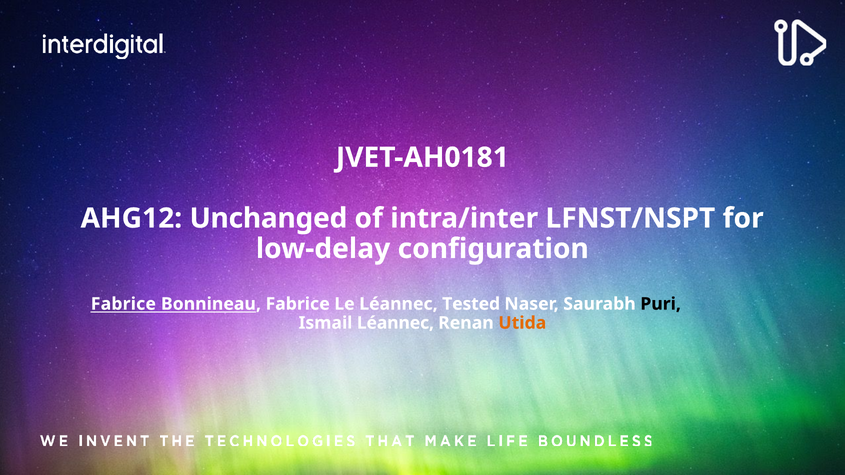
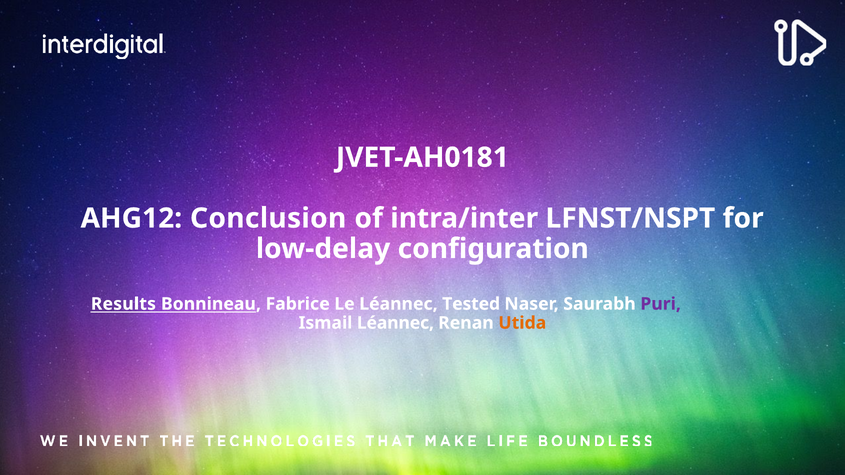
Unchanged: Unchanged -> Conclusion (268, 218)
Fabrice: Fabrice -> Results (123, 304)
Puri colour: black -> purple (661, 304)
